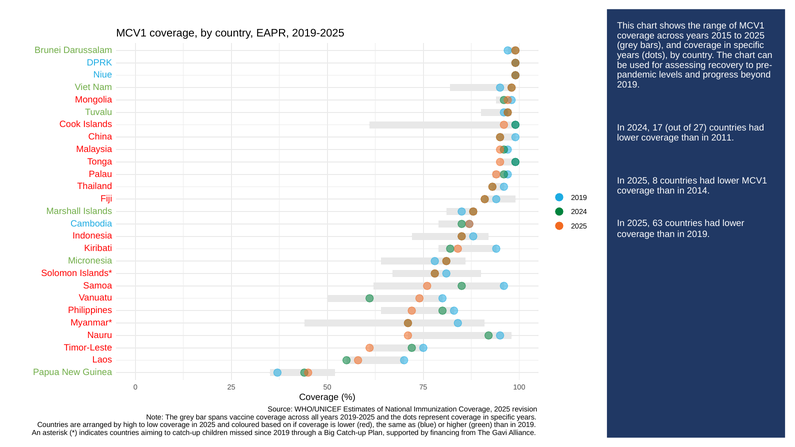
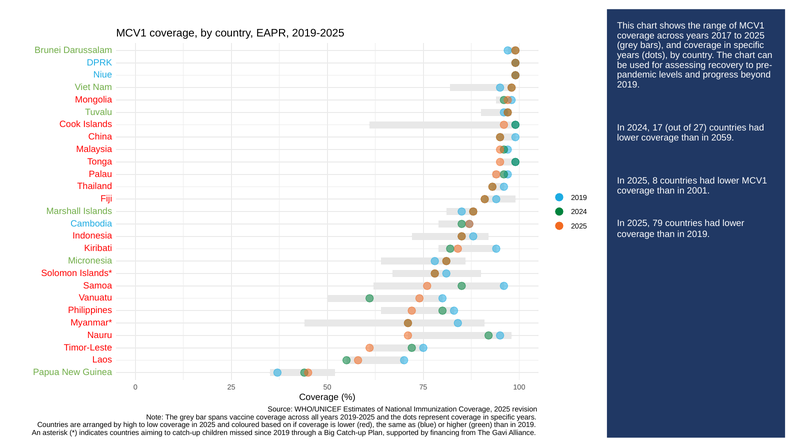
2015: 2015 -> 2017 (722, 36)
2011: 2011 -> 2059 (723, 138)
2014: 2014 -> 2001 (698, 191)
63: 63 -> 79 (658, 223)
